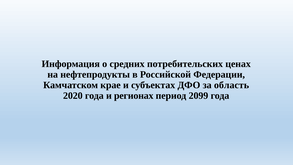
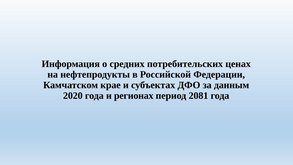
область: область -> данным (232, 85)
2099: 2099 -> 2081 (198, 95)
